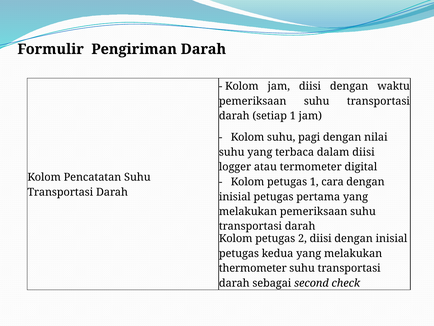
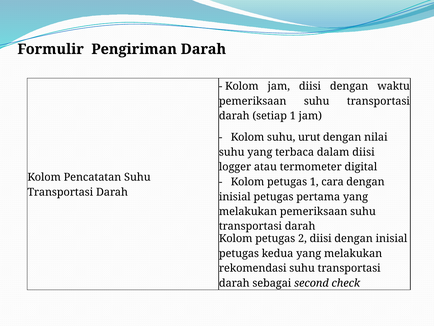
pagi: pagi -> urut (309, 137)
thermometer: thermometer -> rekomendasi (253, 268)
